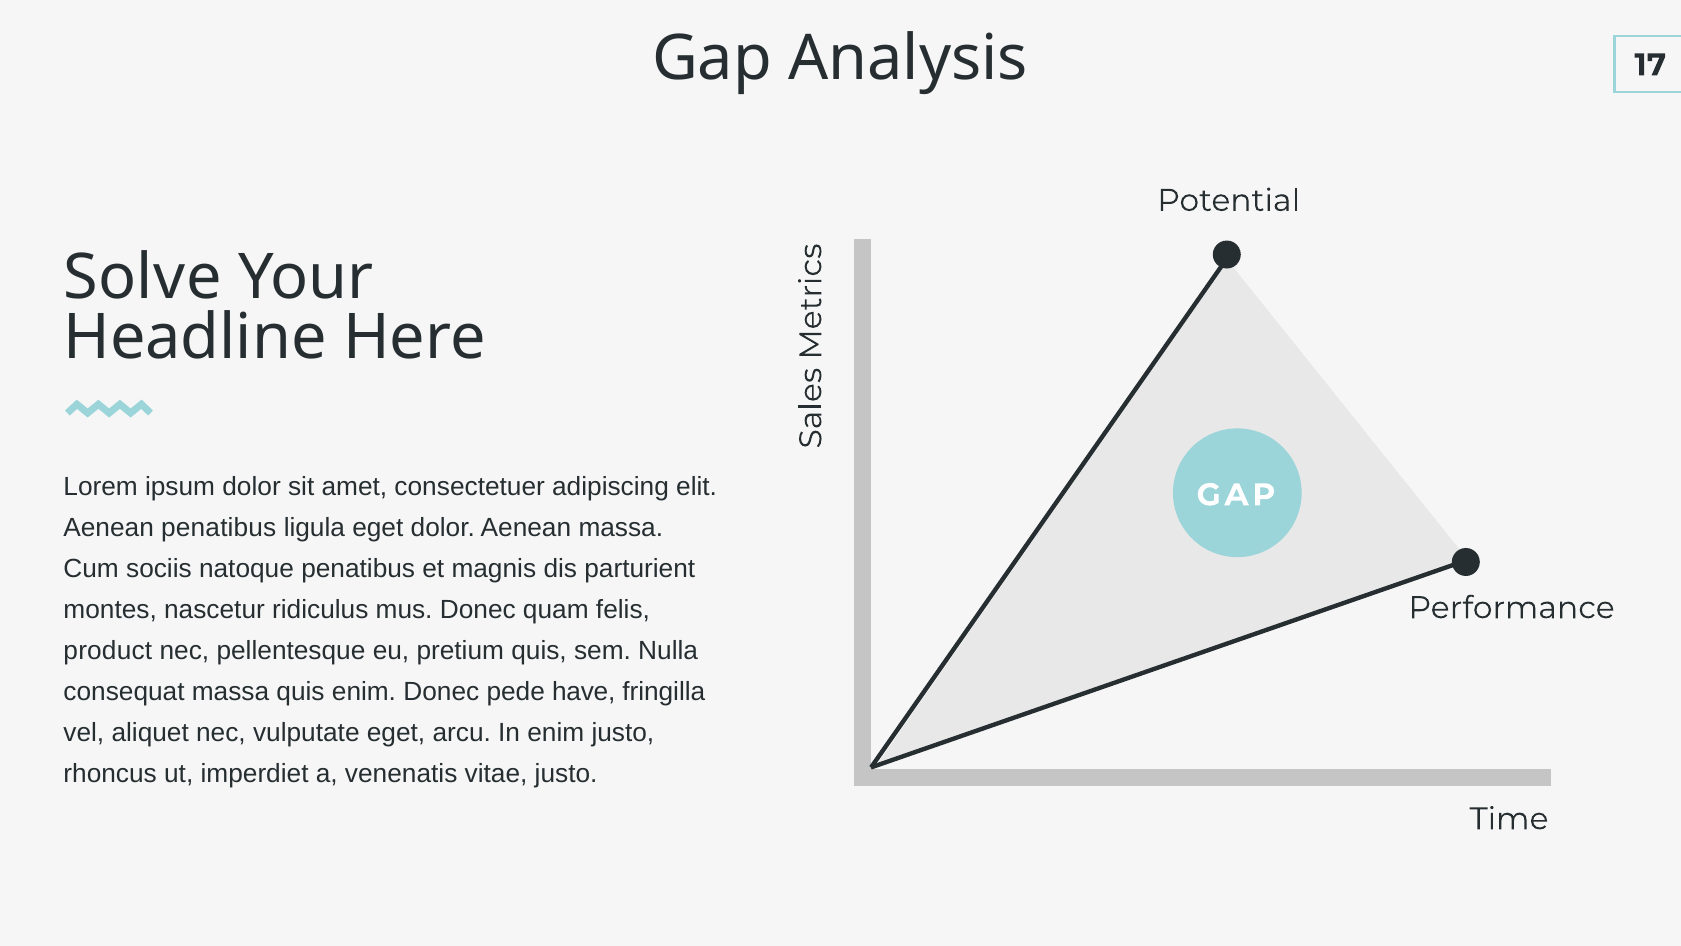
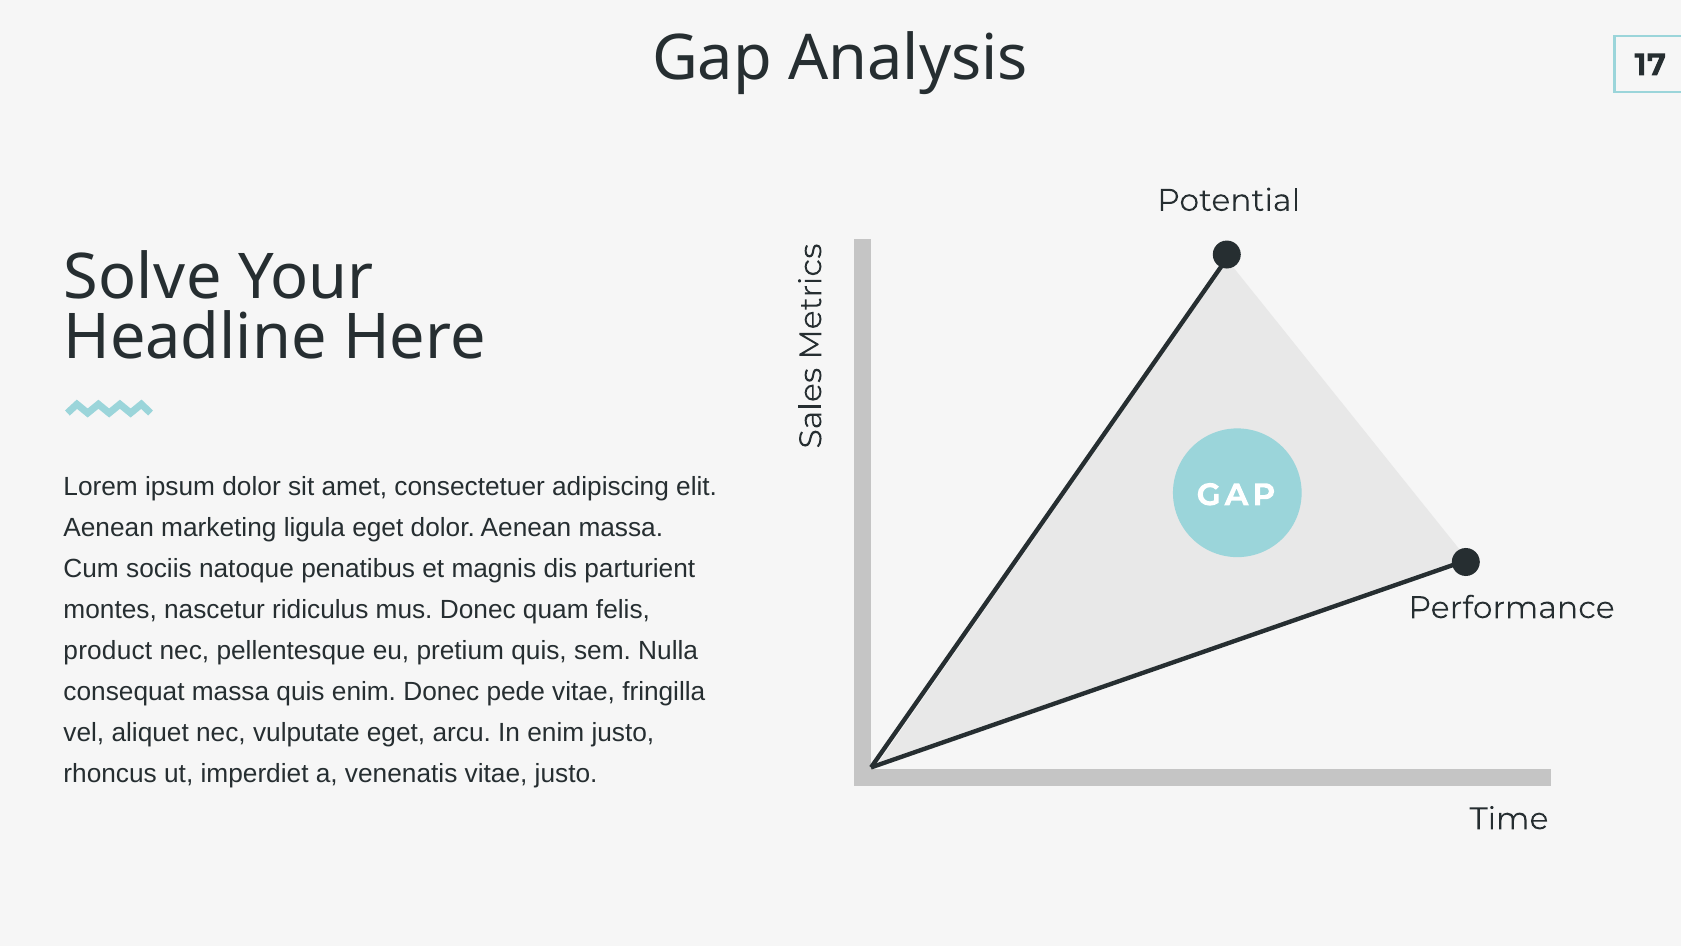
Aenean penatibus: penatibus -> marketing (219, 528)
pede have: have -> vitae (584, 692)
